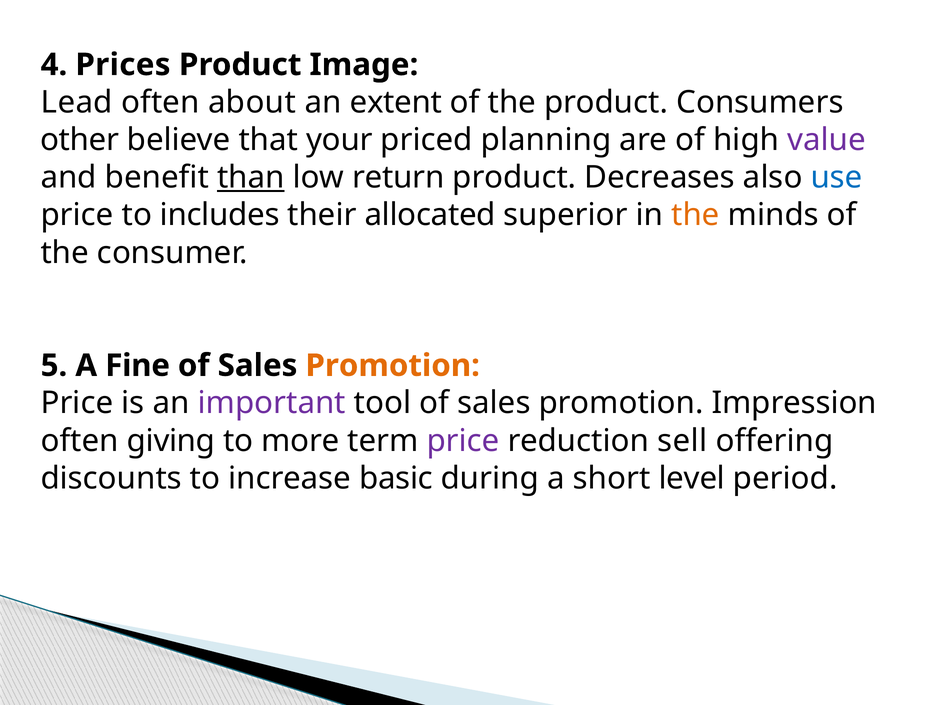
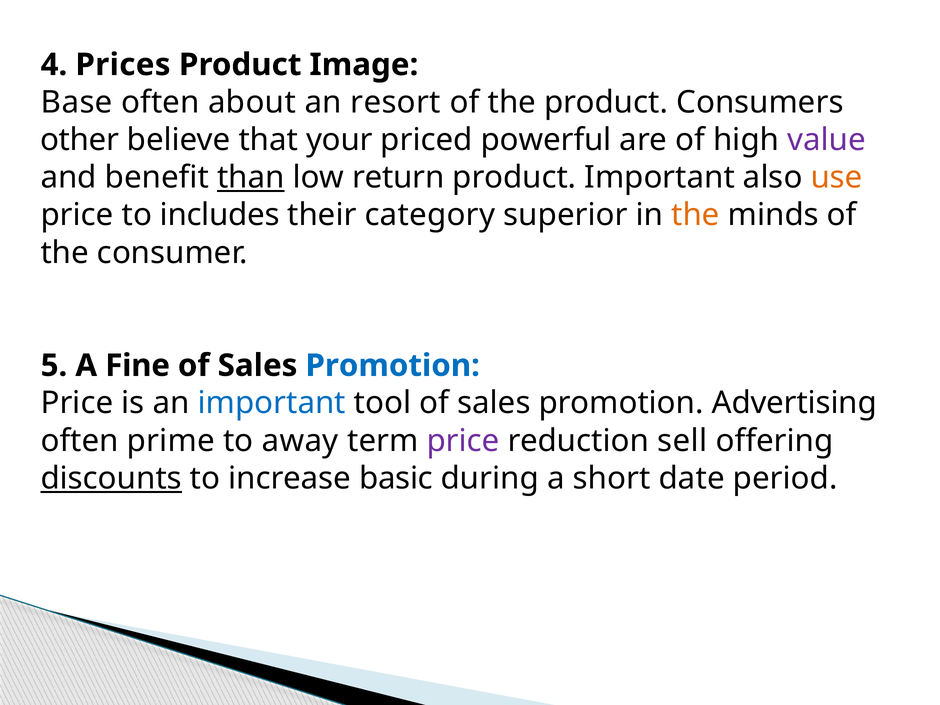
Lead: Lead -> Base (77, 102)
extent: extent -> resort (396, 102)
planning: planning -> powerful (546, 140)
product Decreases: Decreases -> Important (660, 178)
use colour: blue -> orange (837, 178)
allocated: allocated -> category (430, 215)
Promotion colour: orange -> blue (393, 366)
important colour: purple -> blue (272, 403)
Impression: Impression -> Advertising (794, 403)
giving: giving -> prime (171, 441)
more: more -> away (300, 441)
discounts underline: none -> present (111, 478)
level: level -> date (692, 478)
